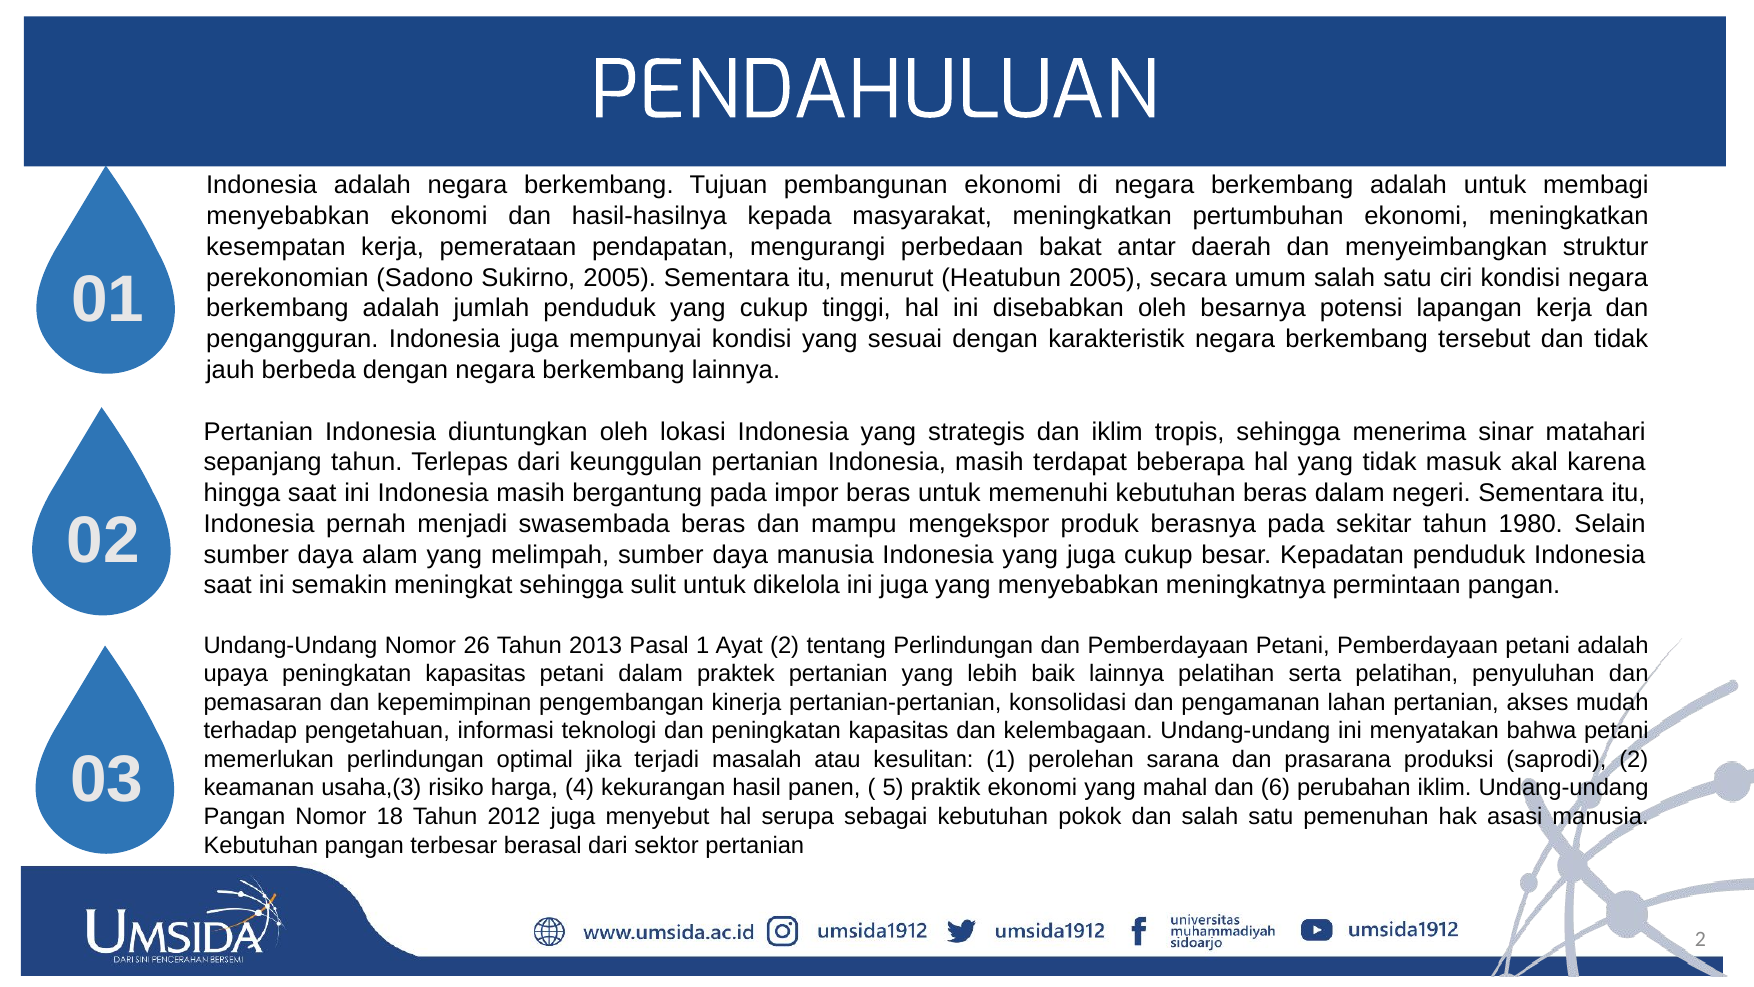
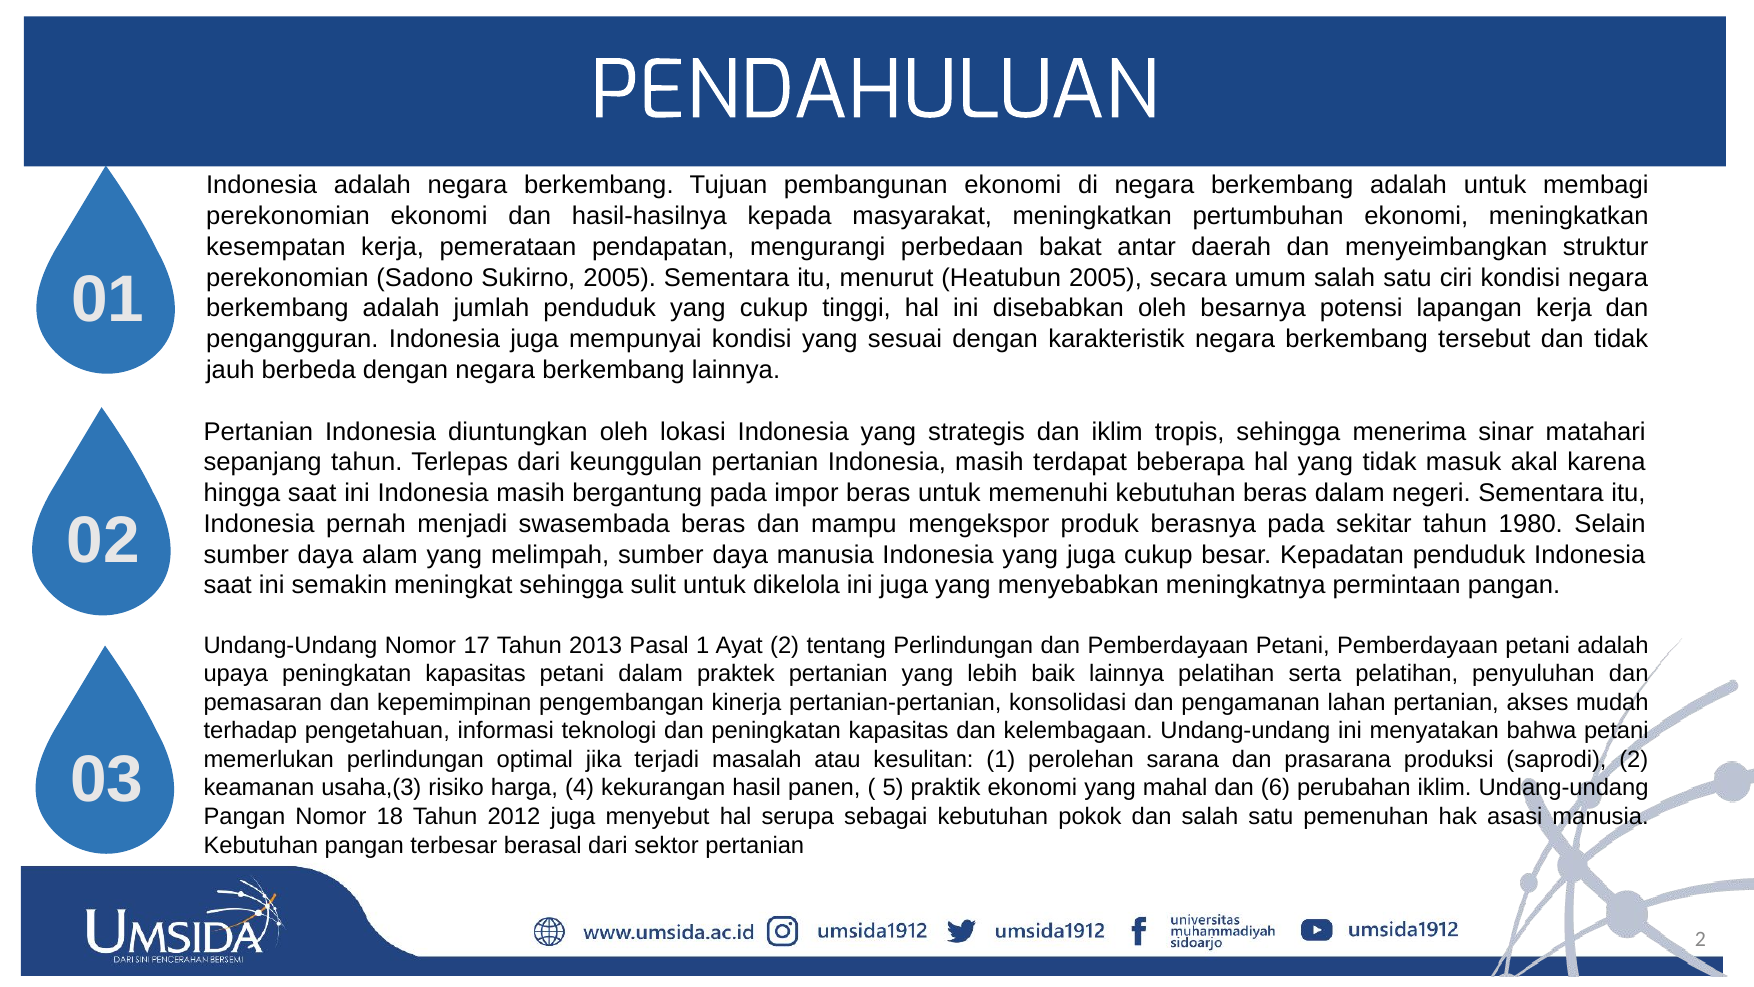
menyebabkan: menyebabkan -> perekonomian (288, 216)
26: 26 -> 17 (477, 645)
